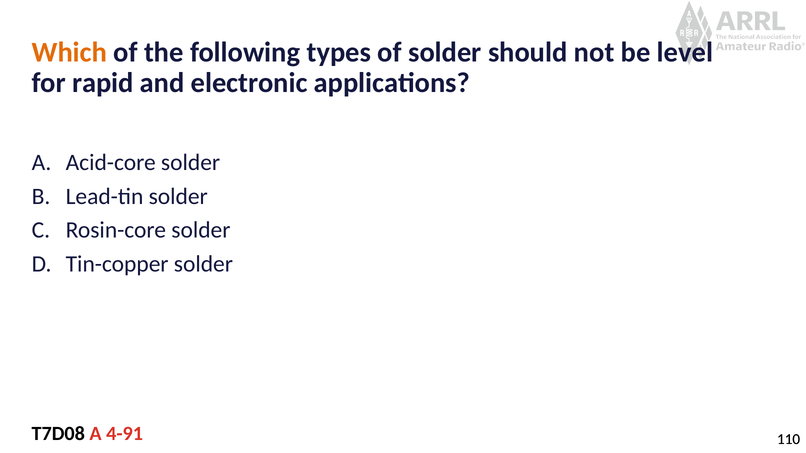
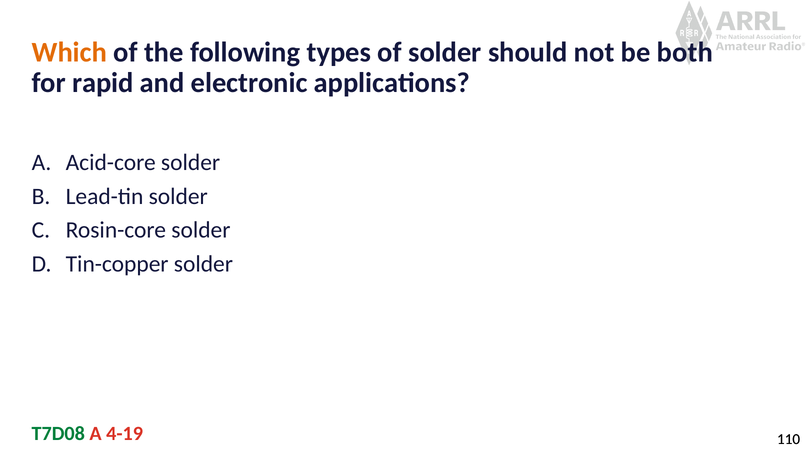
level: level -> both (685, 52)
T7D08 colour: black -> green (58, 434)
4-91: 4-91 -> 4-19 (125, 434)
